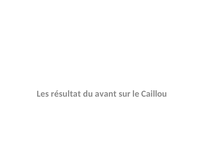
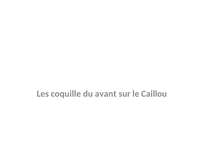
résultat: résultat -> coquille (66, 94)
